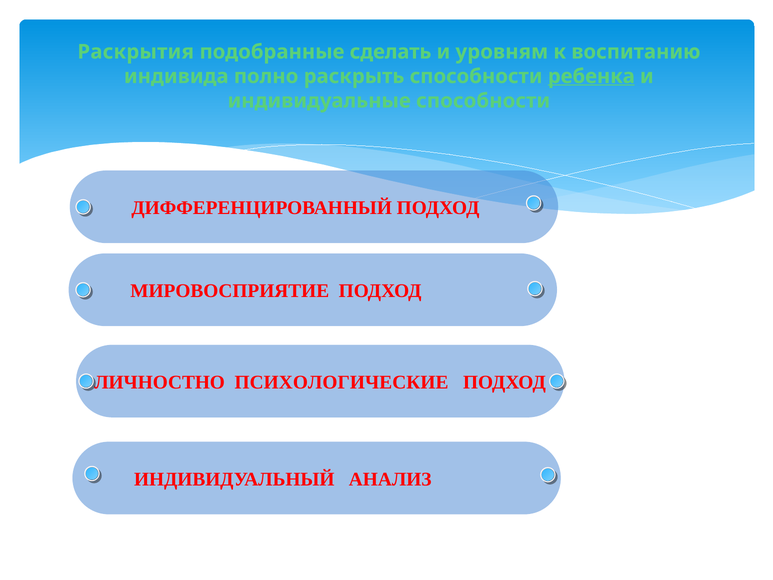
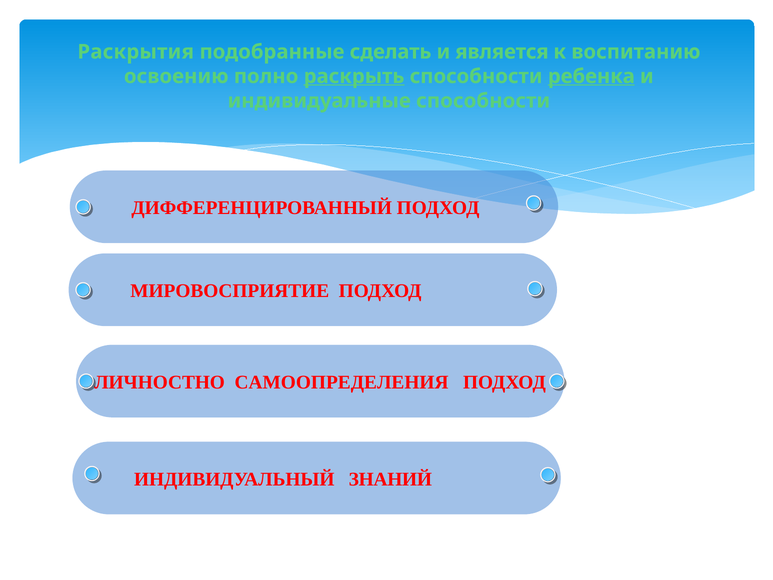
уровням: уровням -> является (502, 52)
индивида: индивида -> освоению (176, 76)
раскрыть underline: none -> present (354, 76)
ПСИХОЛОГИЧЕСКИЕ: ПСИХОЛОГИЧЕСКИЕ -> САМООПРЕДЕЛЕНИЯ (342, 382)
АНАЛИЗ: АНАЛИЗ -> ЗНАНИЙ (390, 479)
